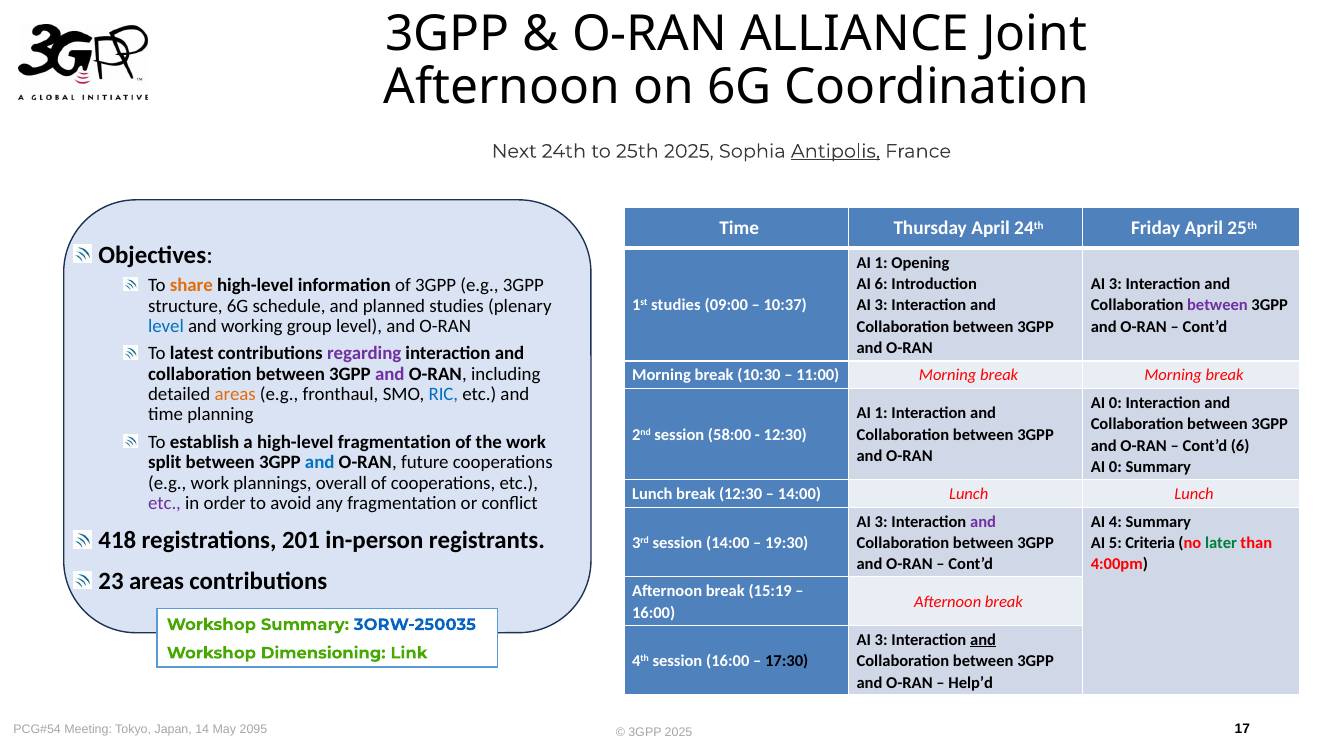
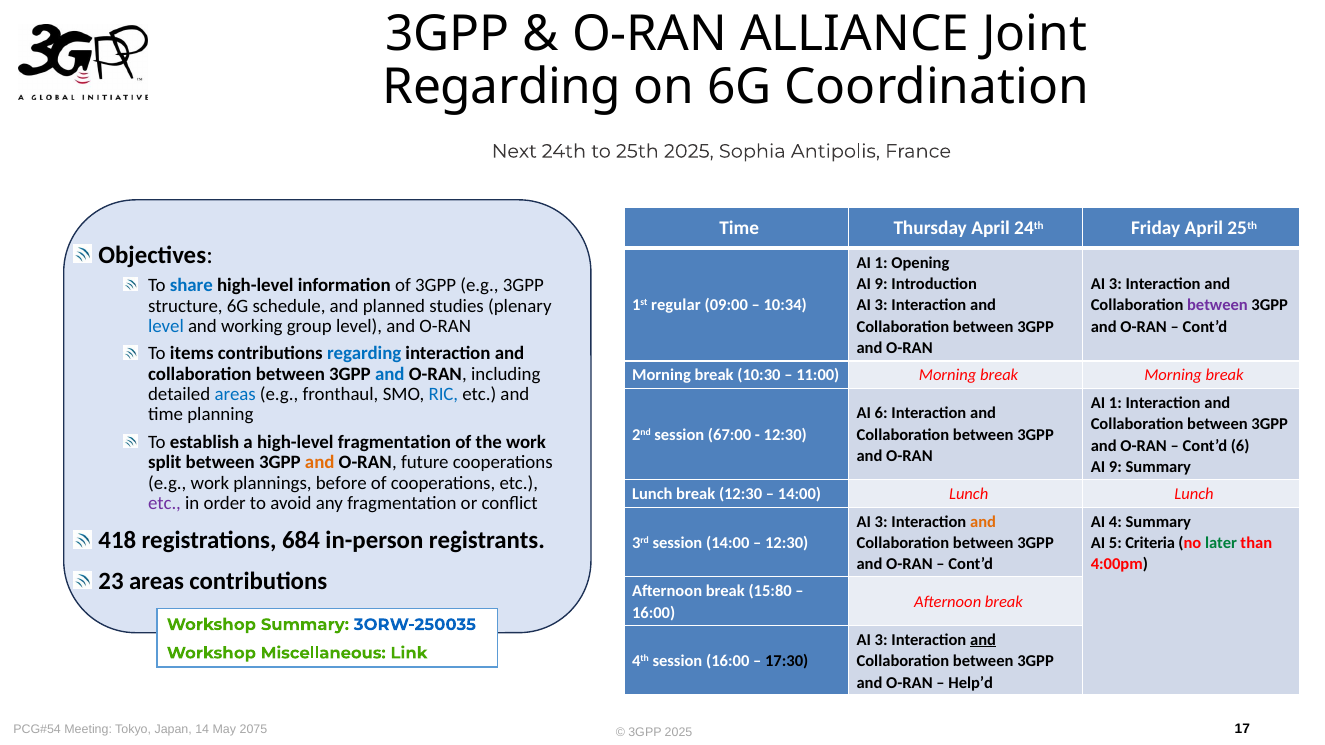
Afternoon: Afternoon -> Regarding (502, 88)
Antipolis underline: present -> none (835, 151)
6: 6 -> 9 (881, 284)
share colour: orange -> blue (191, 286)
1st studies: studies -> regular (676, 305)
10:37: 10:37 -> 10:34 (785, 305)
latest: latest -> items (192, 354)
regarding colour: purple -> blue (364, 354)
and colour: purple -> blue (390, 374)
areas colour: orange -> blue (235, 395)
0: 0 -> 1 (1115, 403)
1: 1 -> 6 (881, 414)
58:00: 58:00 -> 67:00 (730, 435)
and colour: blue -> orange (320, 463)
0: 0 -> 9 (1115, 467)
overall: overall -> before (341, 483)
and colour: purple -> orange (983, 522)
201: 201 -> 684 (301, 541)
19:30: 19:30 -> 12:30 (787, 543)
15:19: 15:19 -> 15:80 (770, 592)
Dimensioning: Dimensioning -> Miscellaneous (323, 653)
2095: 2095 -> 2075 (253, 730)
